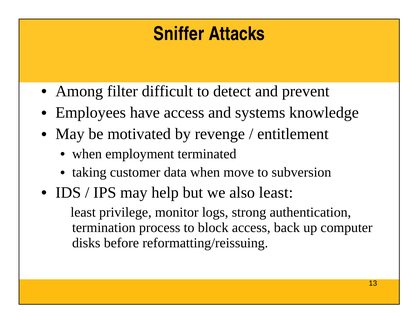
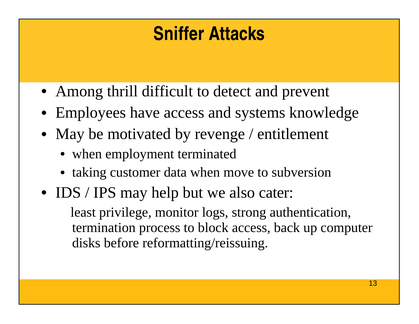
filter: filter -> thrill (122, 91)
also least: least -> cater (276, 192)
